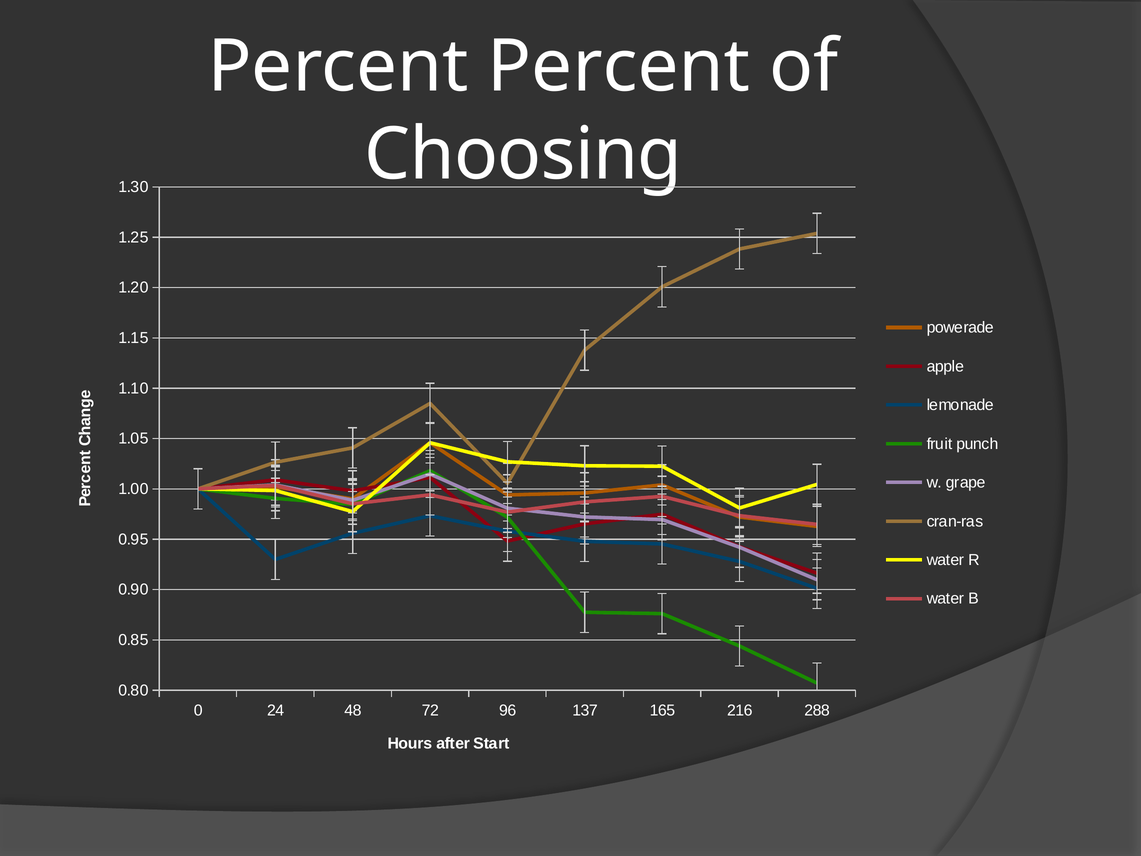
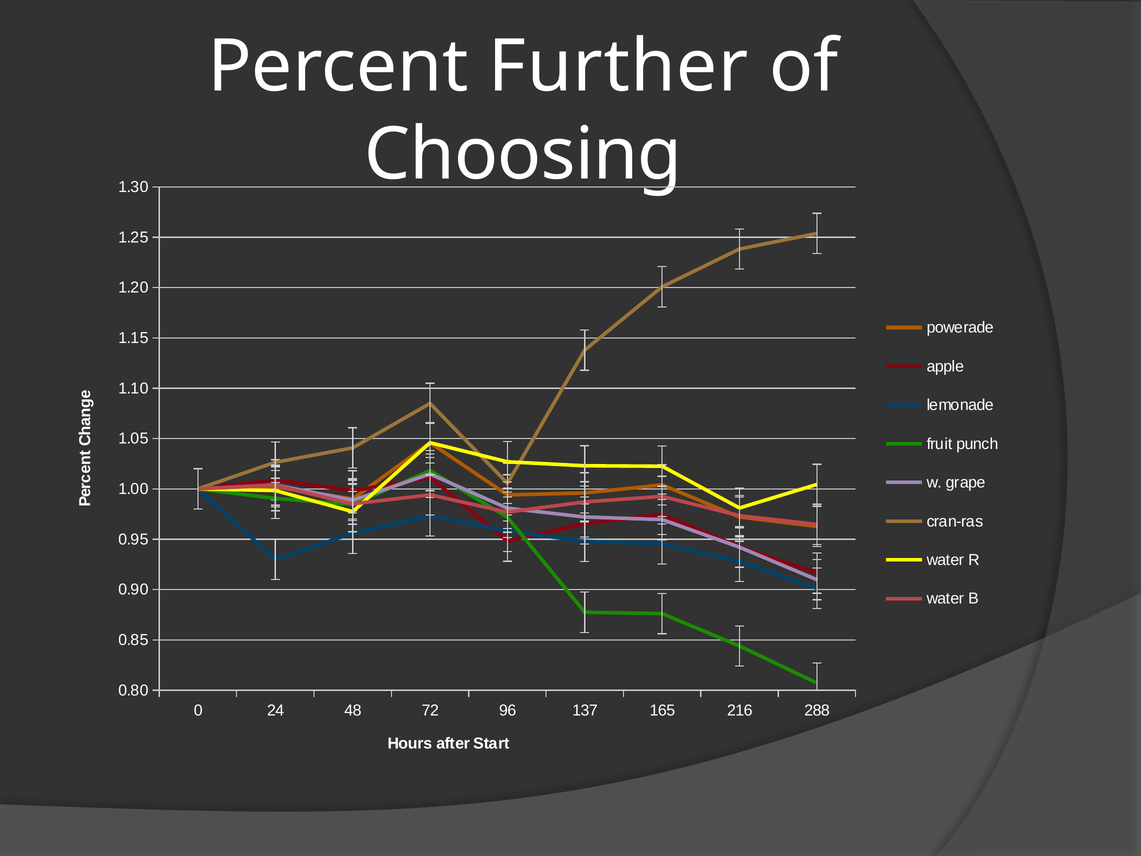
Percent Percent: Percent -> Further (618, 67)
